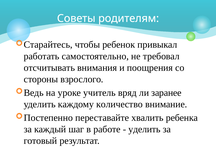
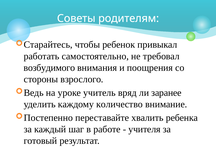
отсчитывать: отсчитывать -> возбудимого (49, 68)
уделить: уделить -> учителя (144, 129)
